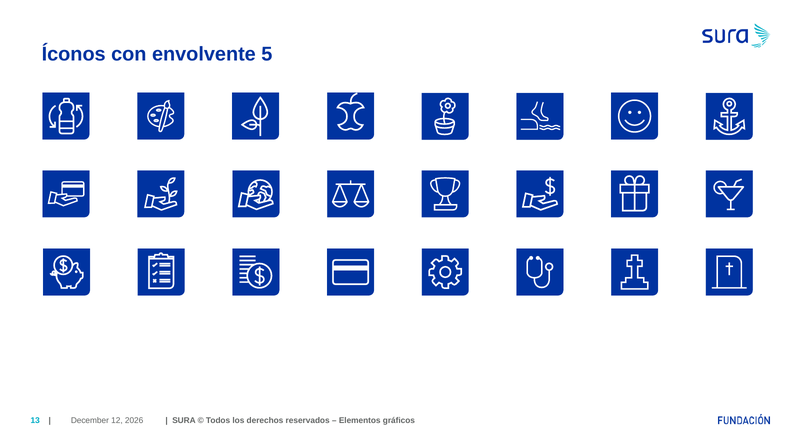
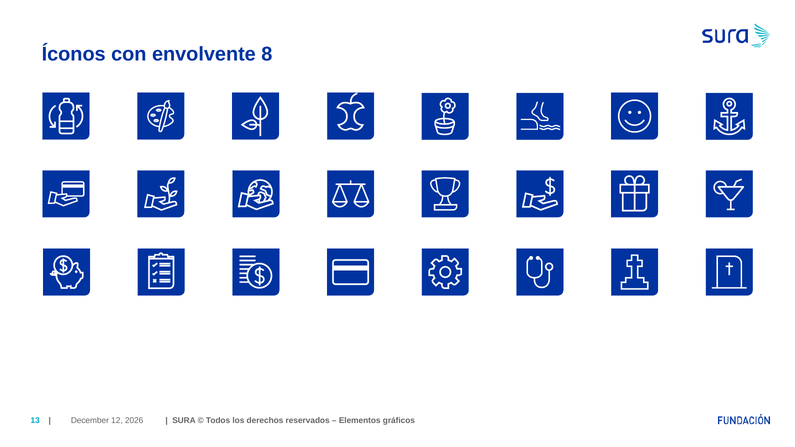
5: 5 -> 8 (267, 54)
